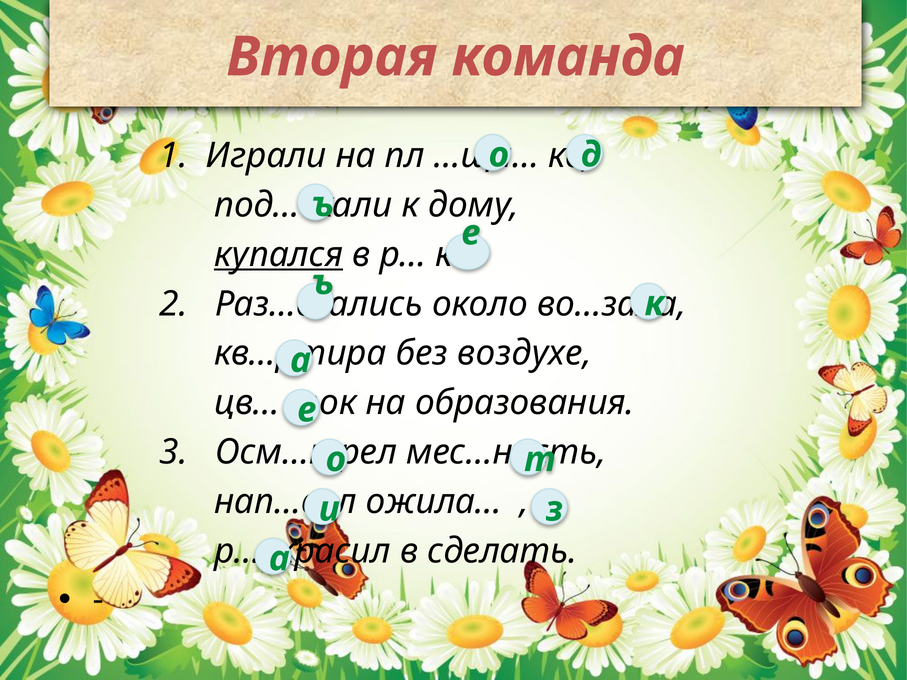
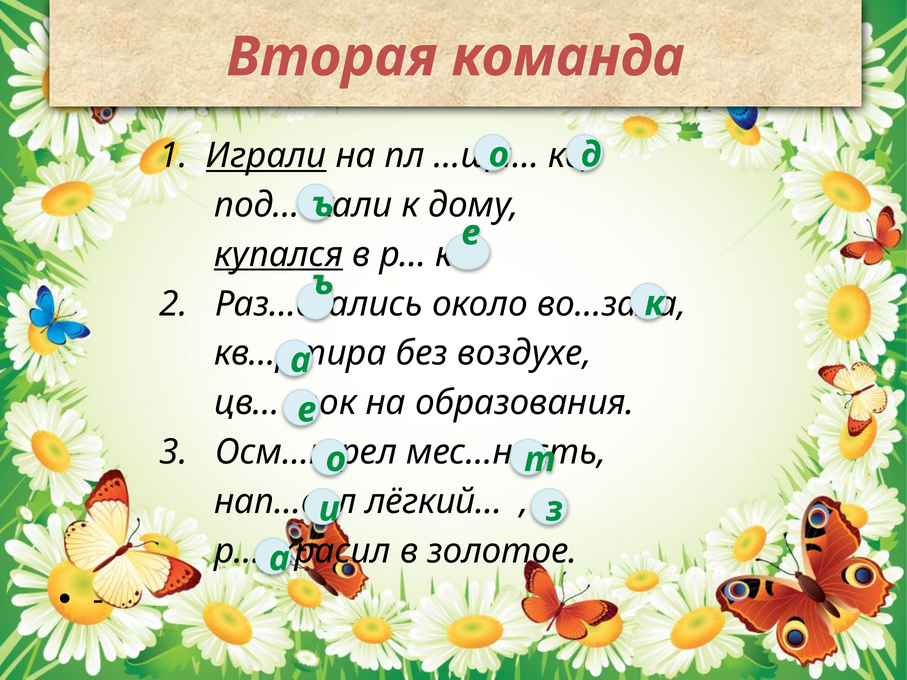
Играли underline: none -> present (266, 156)
ожила…: ожила… -> лёгкий… (434, 502)
сделать: сделать -> золотое (502, 551)
